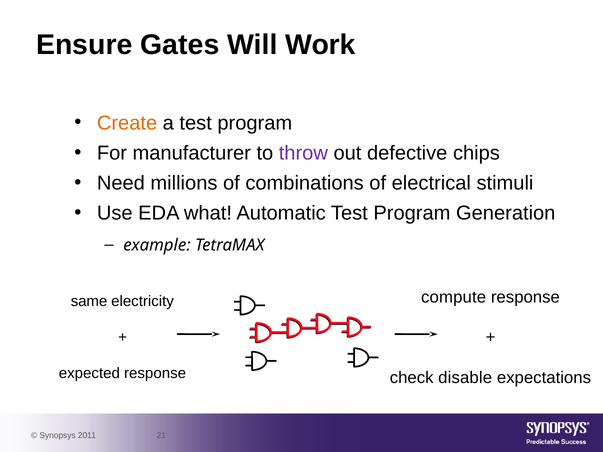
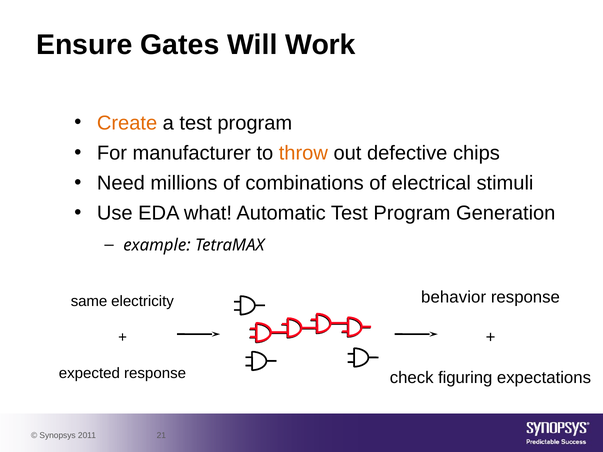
throw colour: purple -> orange (303, 153)
compute: compute -> behavior (454, 297)
disable: disable -> figuring (465, 378)
